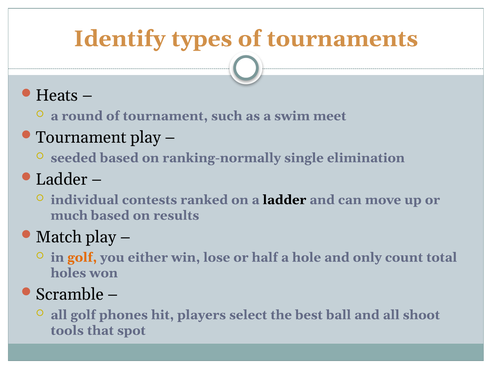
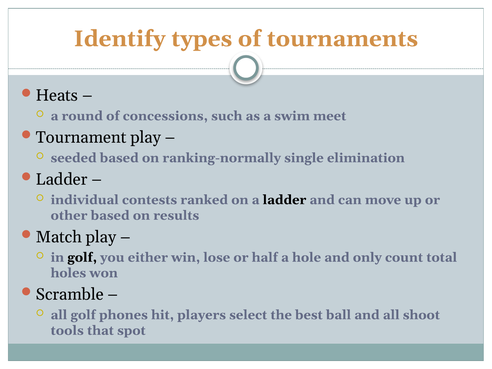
of tournament: tournament -> concessions (165, 116)
much: much -> other (69, 215)
golf colour: orange -> black (82, 257)
